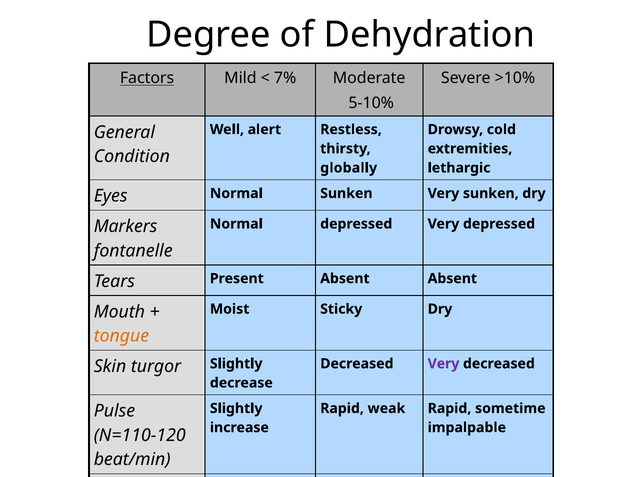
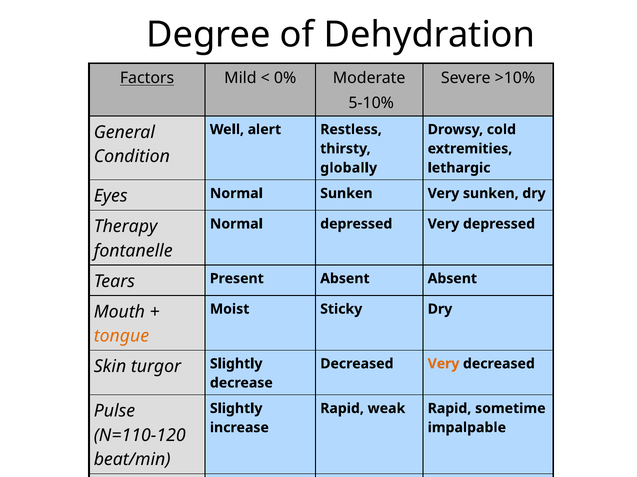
7%: 7% -> 0% (285, 78)
Markers: Markers -> Therapy (126, 227)
Very colour: purple -> orange (444, 364)
